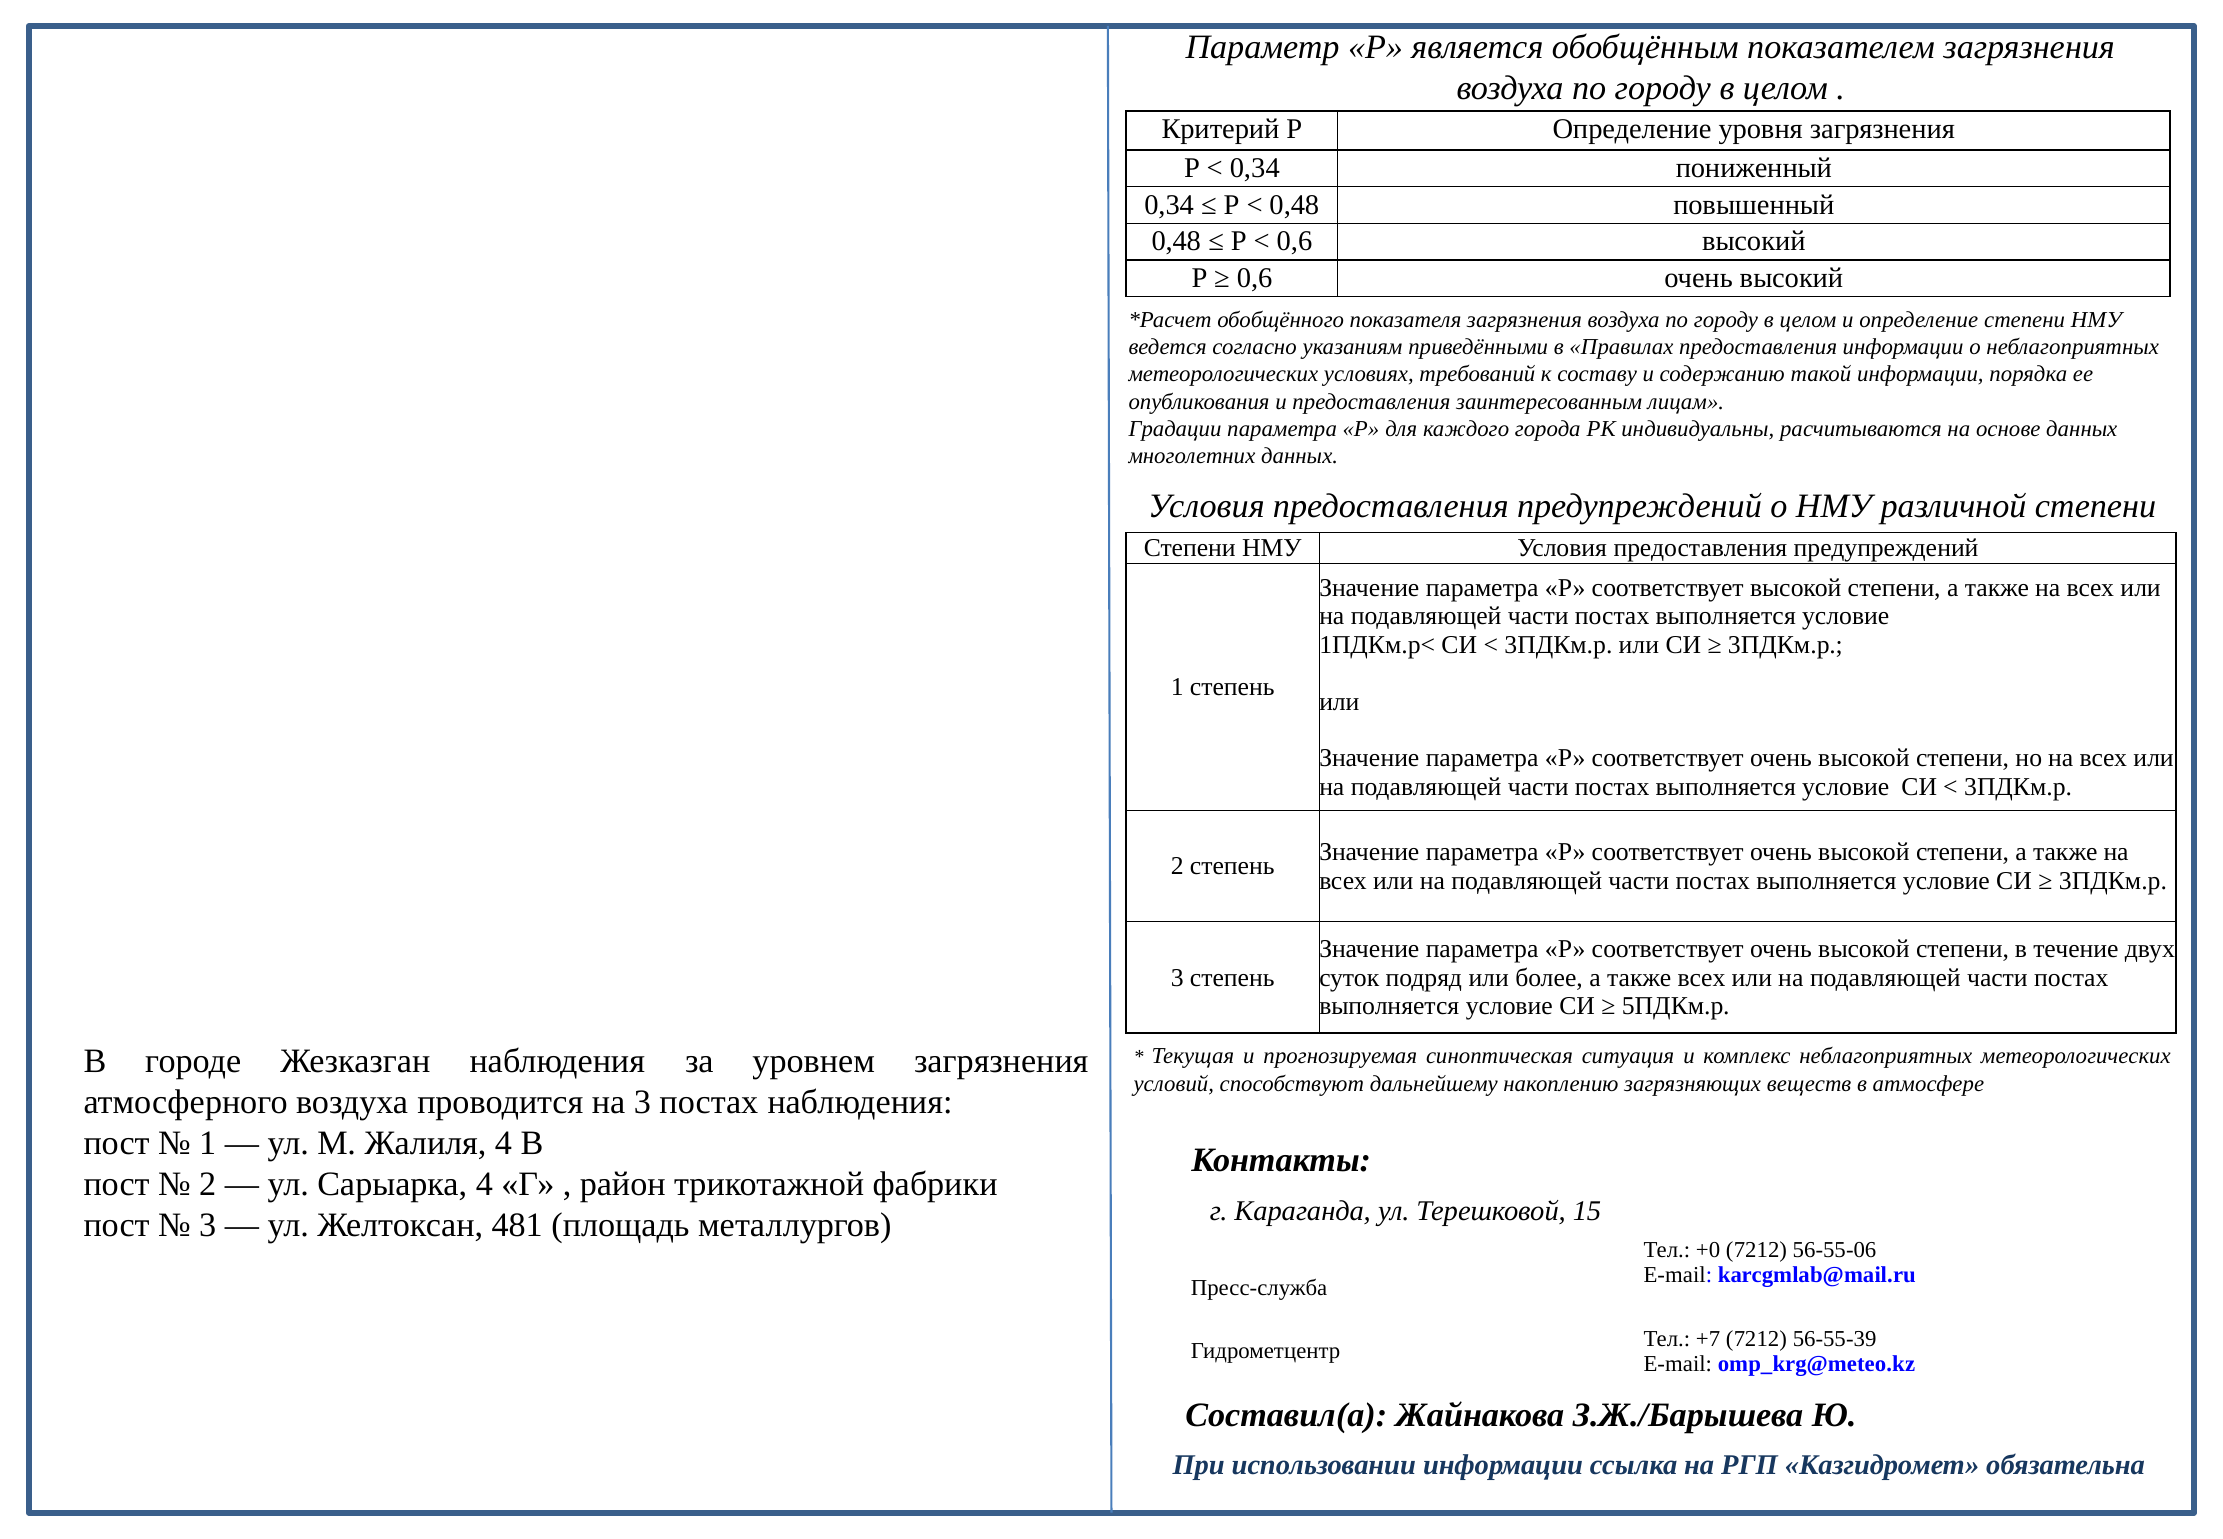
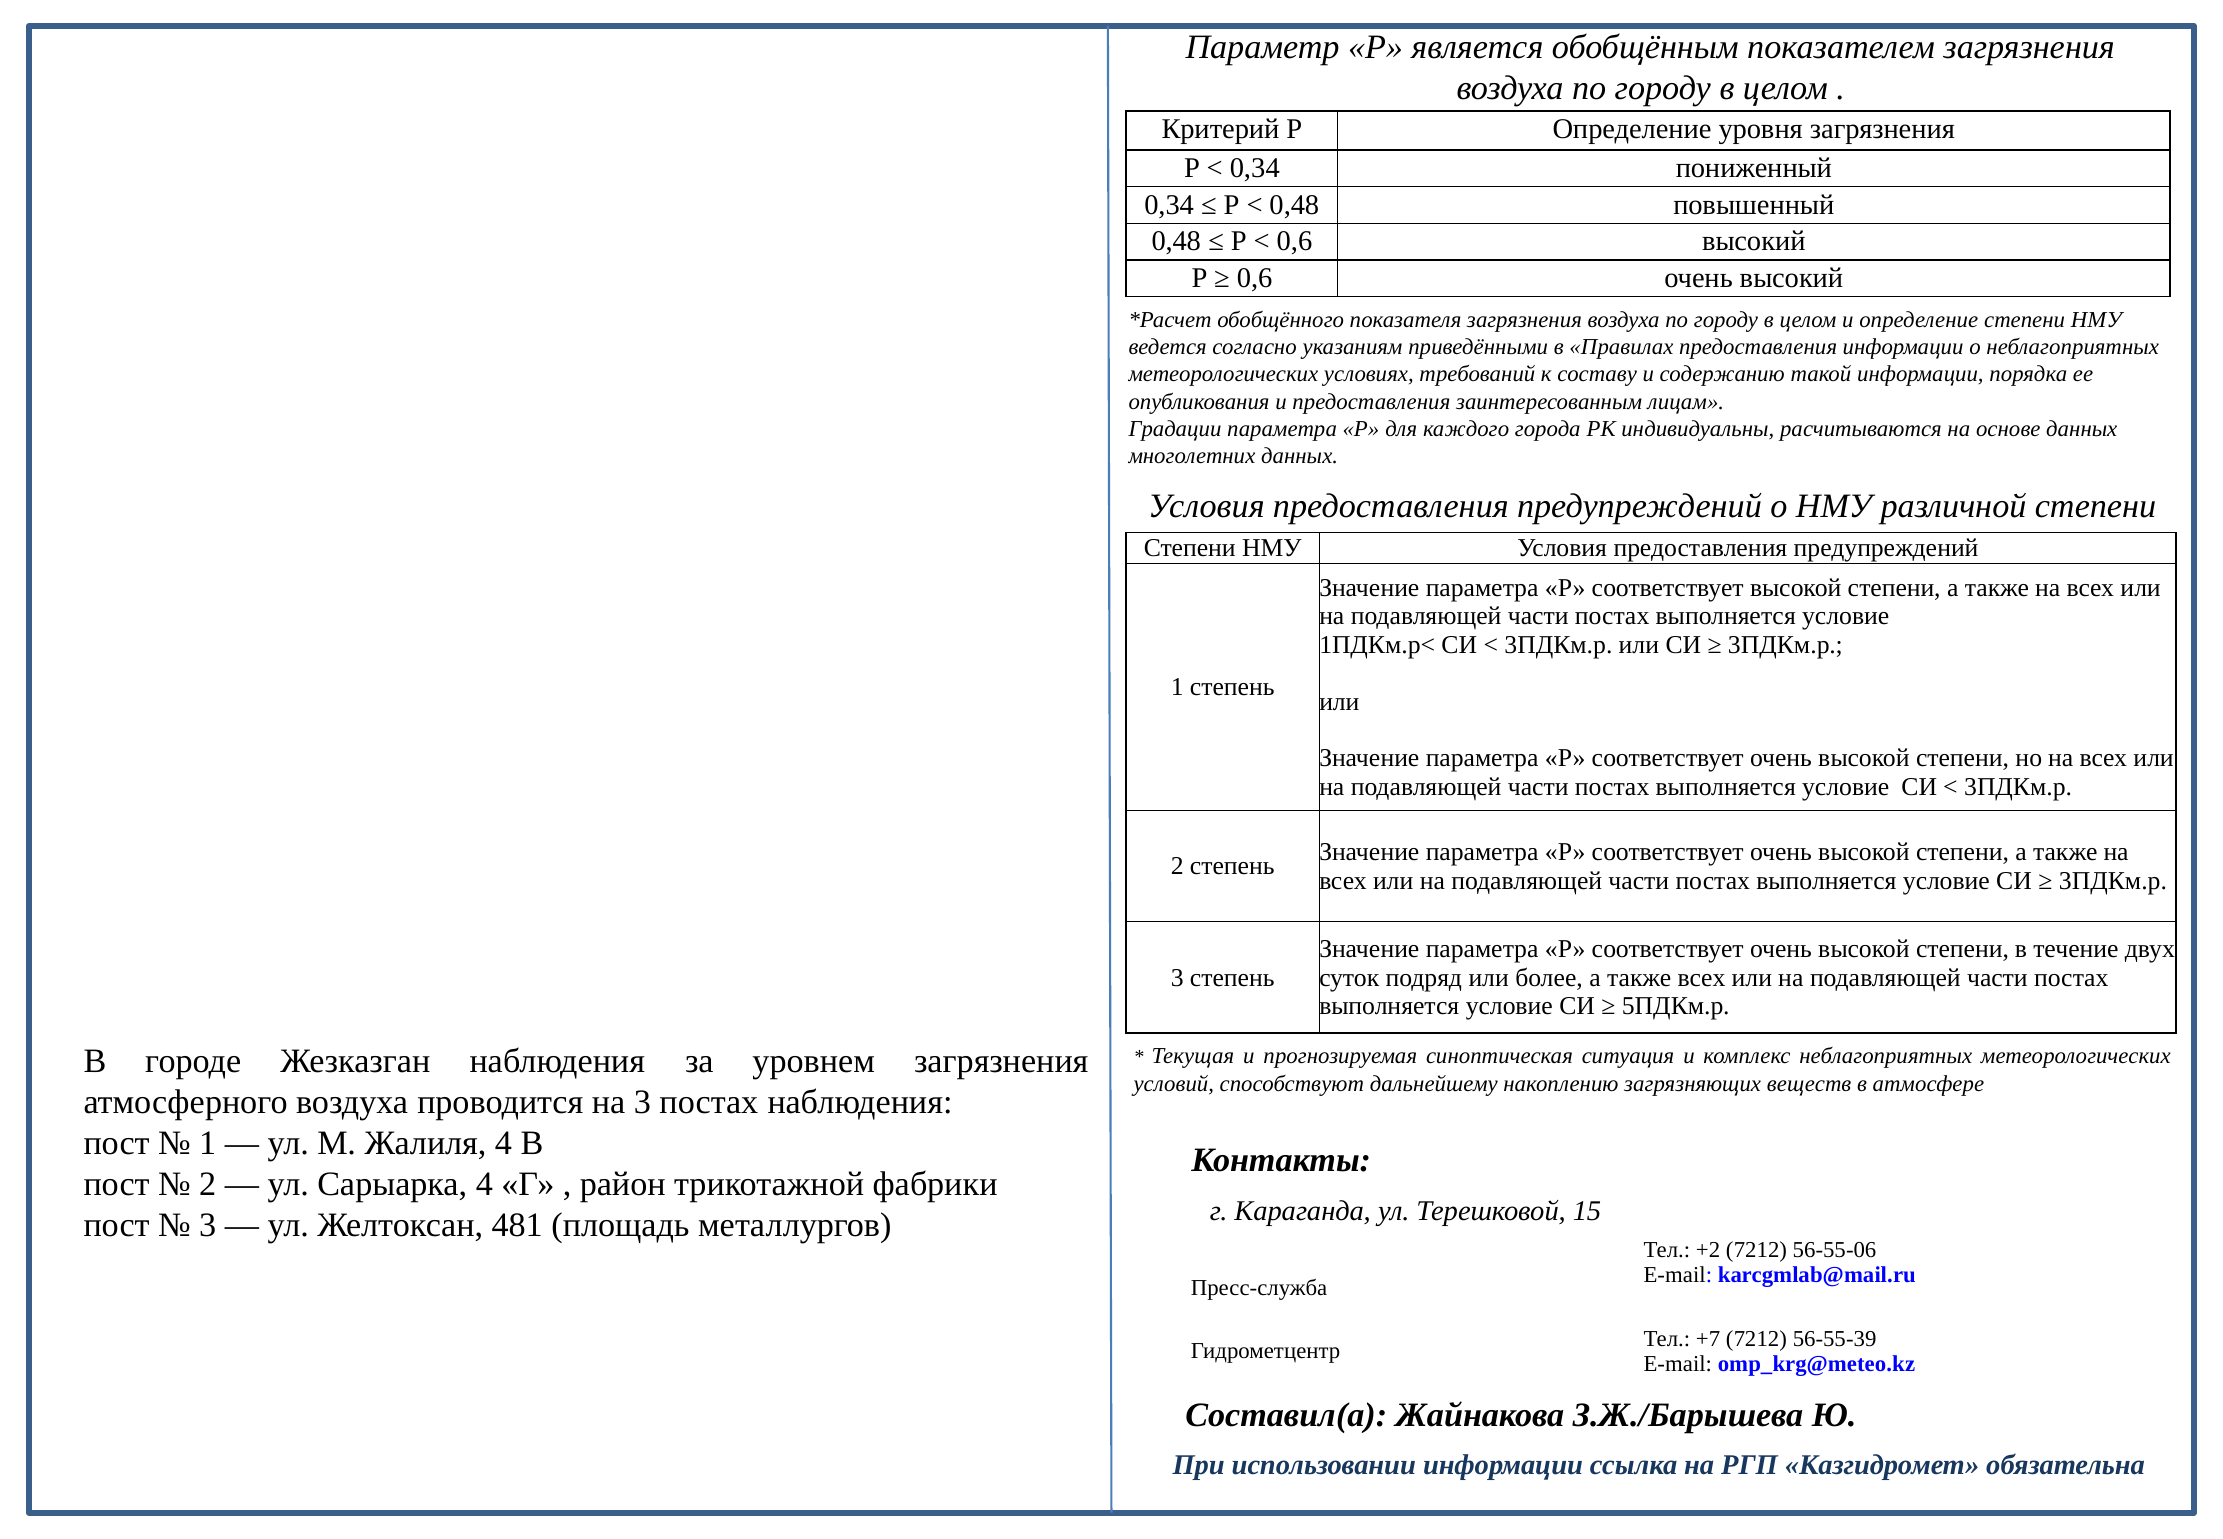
+0: +0 -> +2 (1708, 1250)
